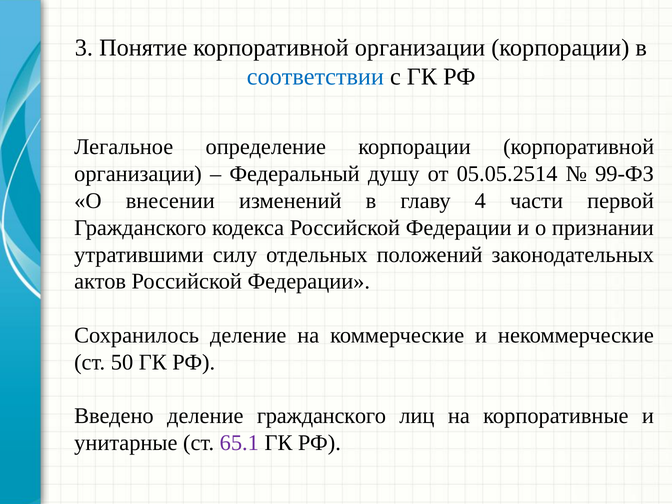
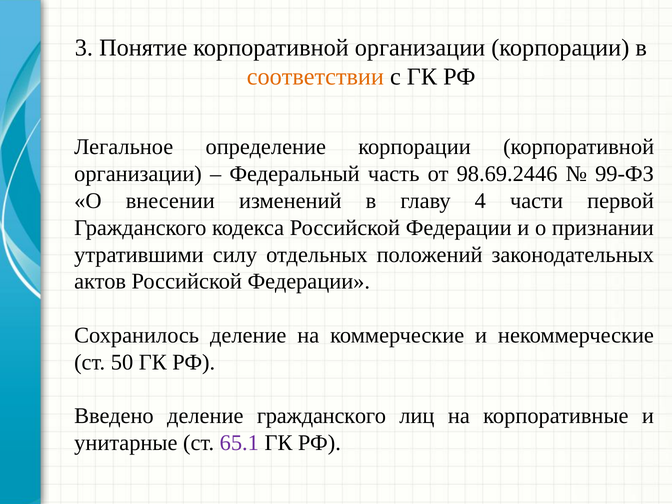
соответствии colour: blue -> orange (315, 77)
душу: душу -> часть (394, 174)
05.05.2514: 05.05.2514 -> 98.69.2446 (507, 174)
